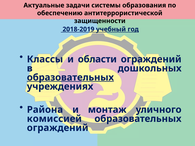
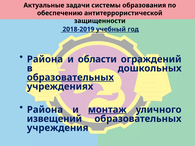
Классы: Классы -> Района (45, 59)
монтаж underline: none -> present (107, 110)
комиссией: комиссией -> извещений (54, 119)
ограждений: ограждений -> учреждения (58, 128)
